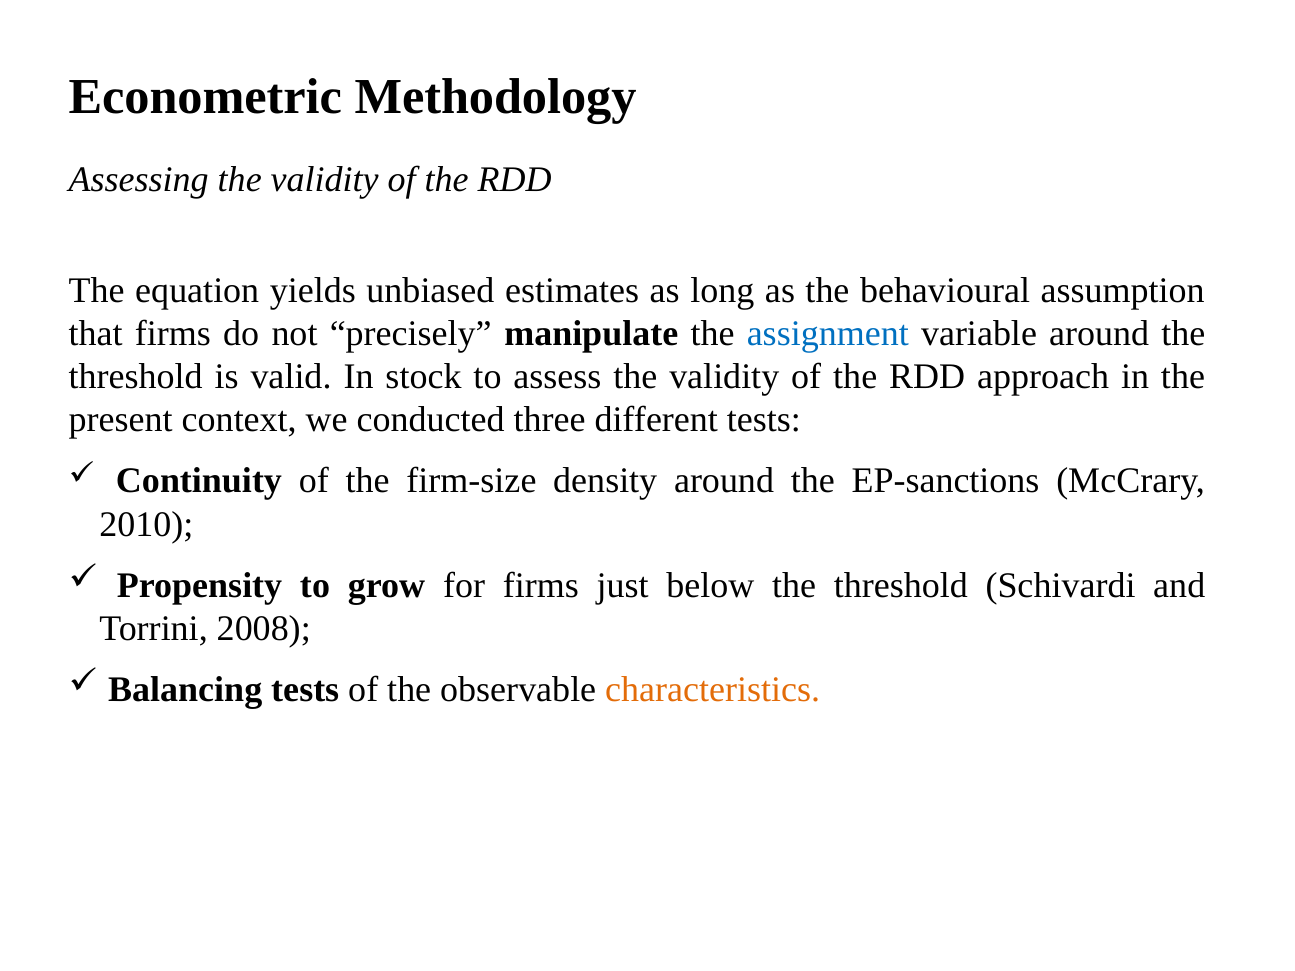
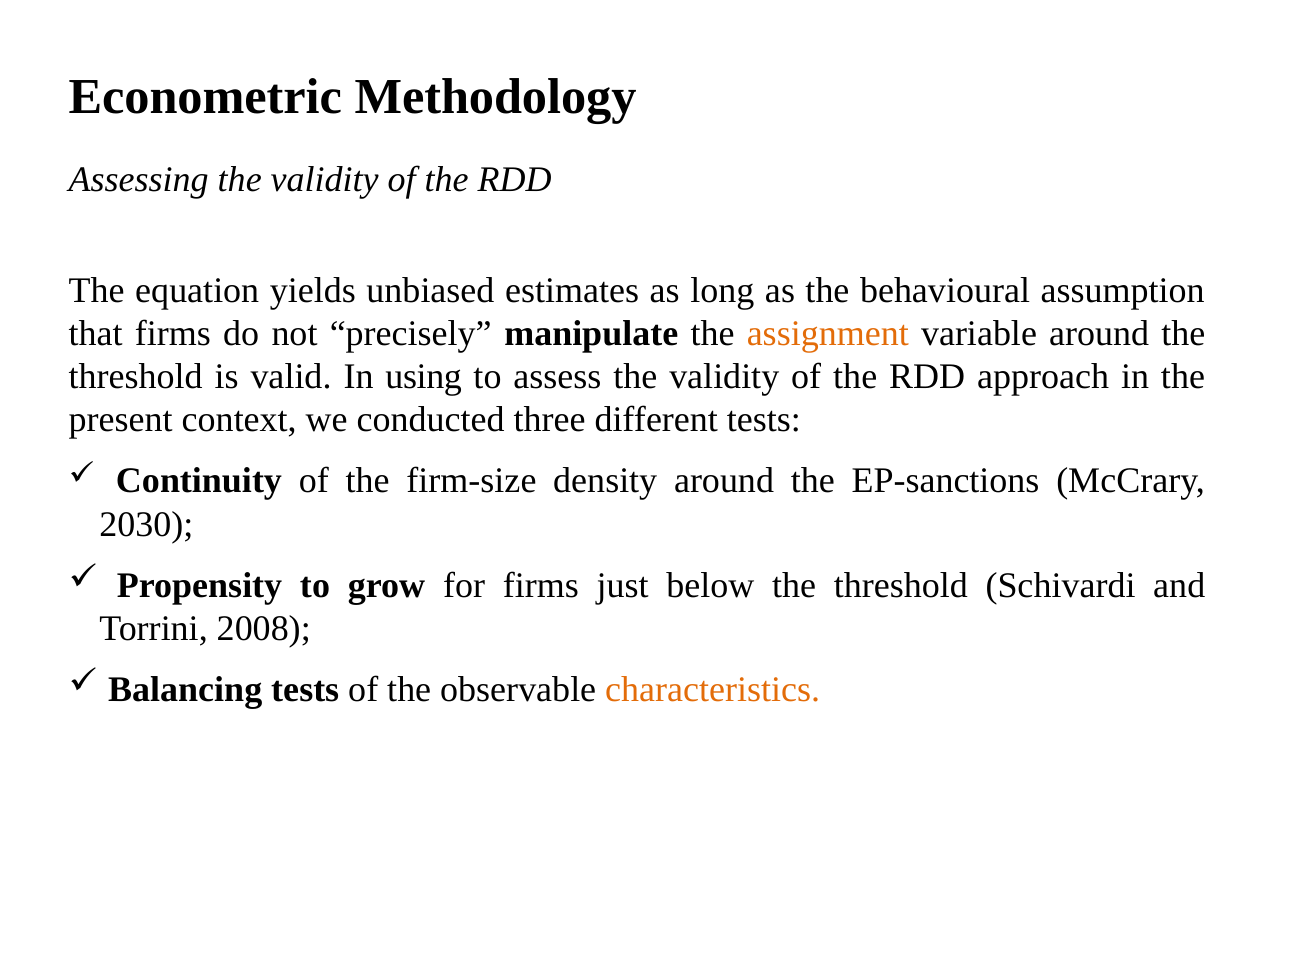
assignment colour: blue -> orange (828, 334)
stock: stock -> using (424, 377)
2010: 2010 -> 2030 (146, 524)
